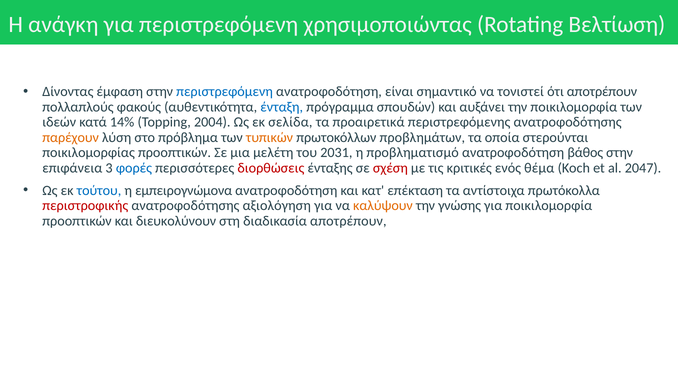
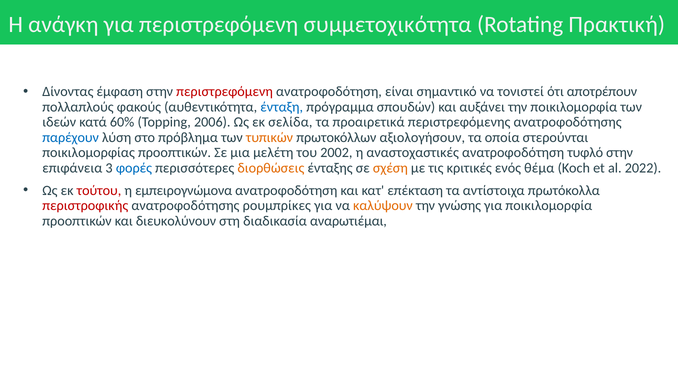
χρησιμοποιώντας: χρησιμοποιώντας -> συμμετοχικότητα (388, 24)
Βελτίωση: Βελτίωση -> Πρακτική (617, 24)
περιστρεφόμενη colour: blue -> red (225, 91)
14%: 14% -> 60% (122, 122)
2004: 2004 -> 2006 (212, 122)
παρέχουν colour: orange -> blue (71, 137)
προβλημάτων: προβλημάτων -> αξιολογήσουν (422, 137)
2031: 2031 -> 2002 (336, 152)
προβληματισμό: προβληματισμό -> αναστοχαστικές (413, 152)
βάθος: βάθος -> τυφλό (585, 152)
διορθώσεις colour: red -> orange (271, 168)
σχέση colour: red -> orange (390, 168)
2047: 2047 -> 2022 (643, 168)
τούτου colour: blue -> red (99, 190)
αξιολόγηση: αξιολόγηση -> ρουμπρίκες (277, 205)
διαδικασία αποτρέπουν: αποτρέπουν -> αναρωτιέμαι (348, 221)
